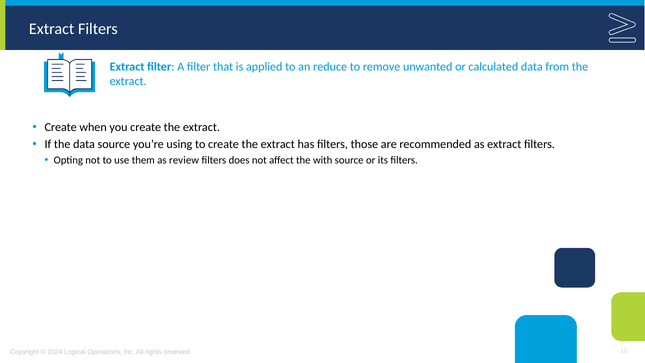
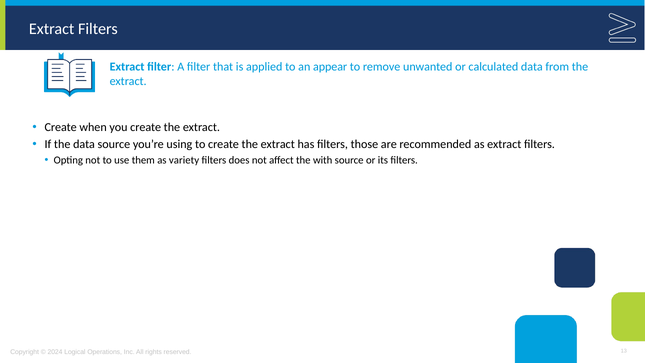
reduce: reduce -> appear (330, 67)
review: review -> variety (184, 160)
